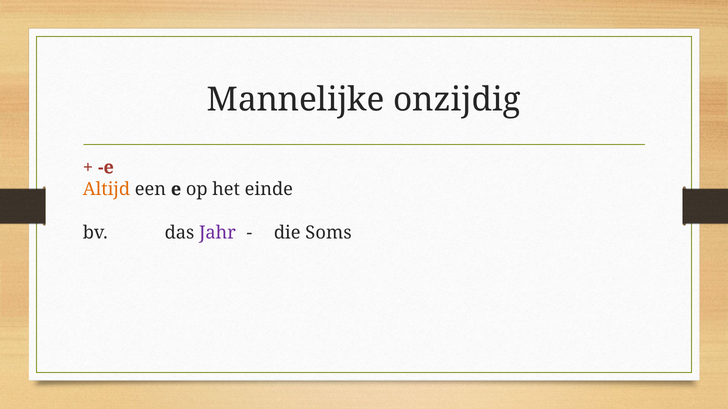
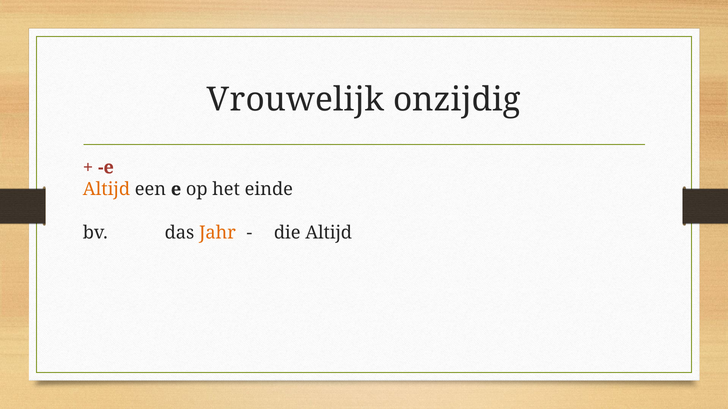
Mannelijke: Mannelijke -> Vrouwelijk (296, 100)
Jahr colour: purple -> orange (217, 233)
die Soms: Soms -> Altijd (329, 233)
